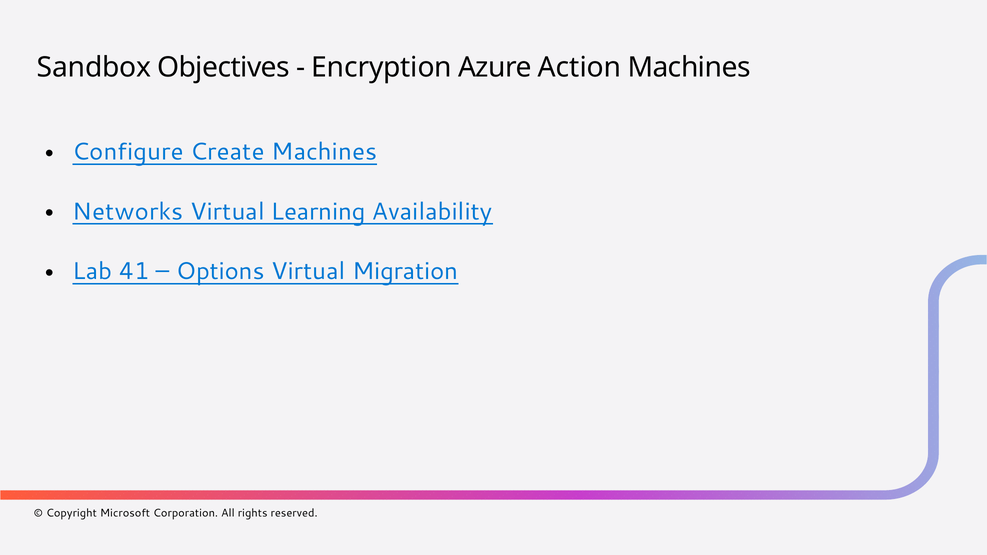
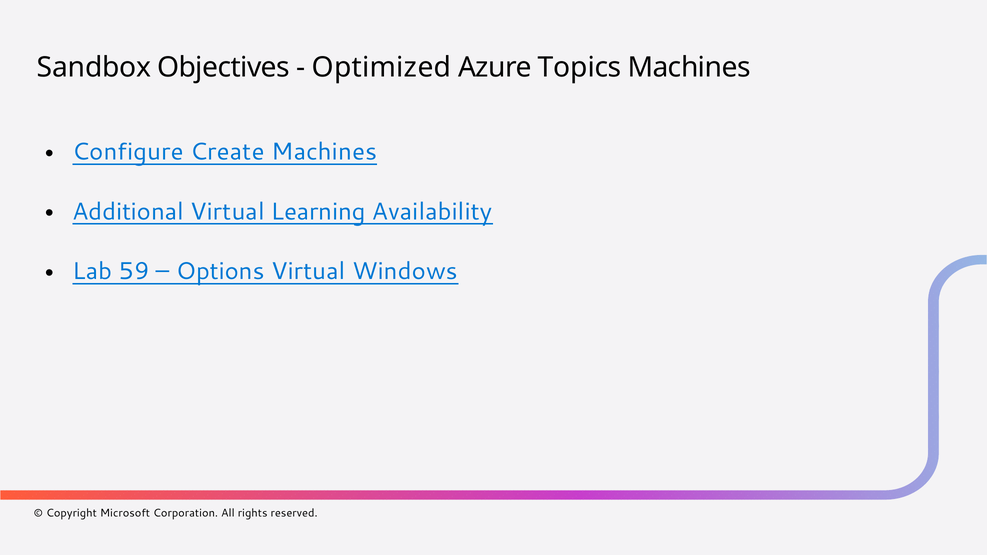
Encryption: Encryption -> Optimized (381, 67)
Action: Action -> Topics (580, 67)
Networks: Networks -> Additional (128, 212)
41: 41 -> 59 (134, 272)
Migration: Migration -> Windows (405, 272)
